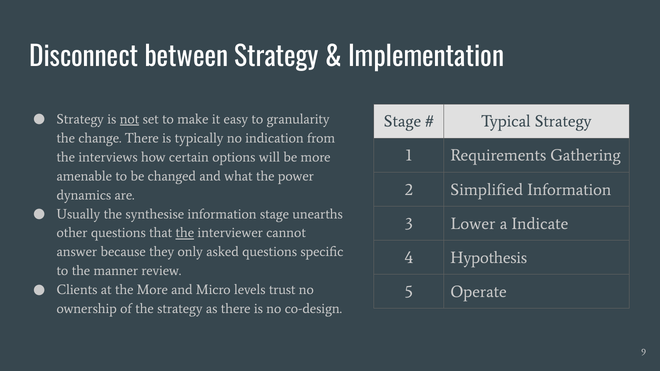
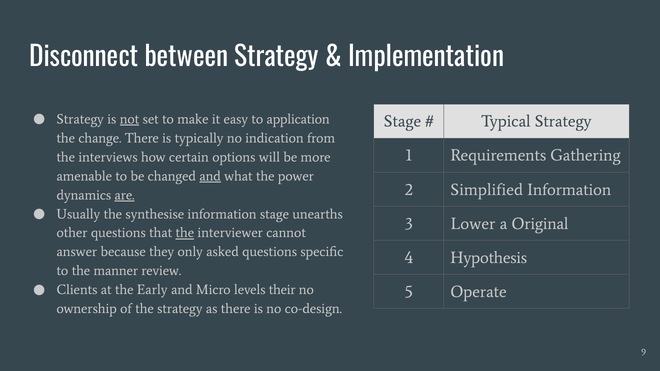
granularity: granularity -> application (298, 119)
and underline: none -> present (210, 176)
are underline: none -> present (125, 195)
Indicate: Indicate -> Original (540, 224)
the More: More -> Early (152, 290)
trust: trust -> their (282, 290)
